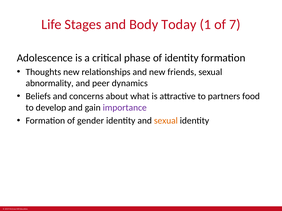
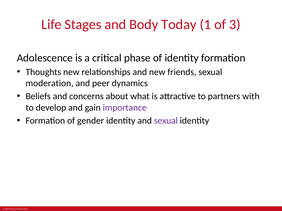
7: 7 -> 3 (235, 25)
abnormality: abnormality -> moderation (50, 83)
food: food -> with (251, 97)
sexual colour: orange -> purple (166, 121)
